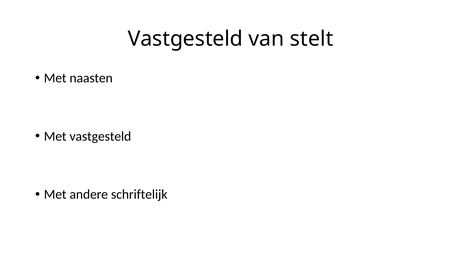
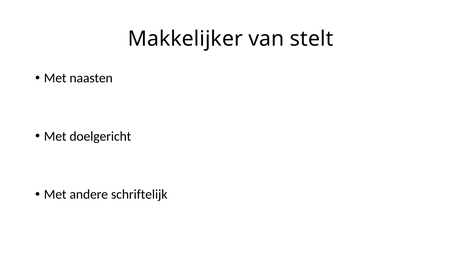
Vastgesteld: Vastgesteld -> Makkelijker (185, 39)
Met vastgesteld: vastgesteld -> doelgericht (100, 136)
